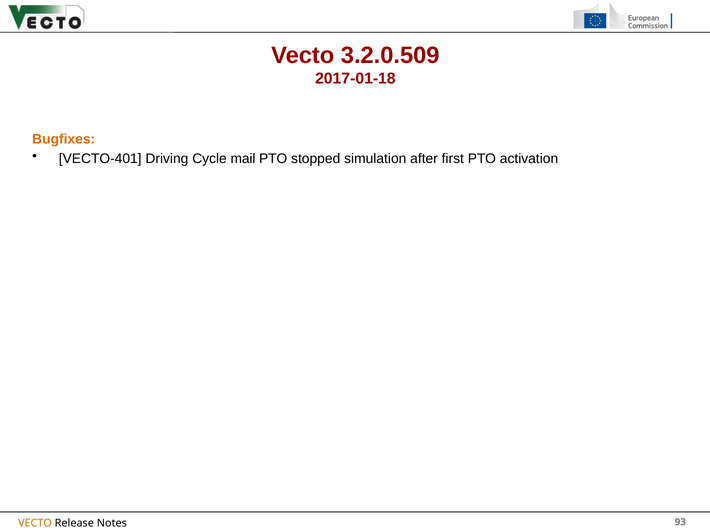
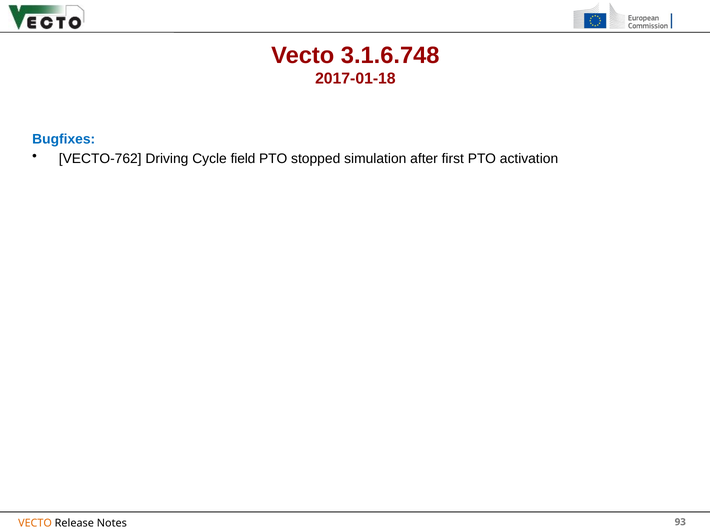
3.2.0.509: 3.2.0.509 -> 3.1.6.748 (390, 56)
Bugfixes colour: orange -> blue (64, 139)
VECTO-401: VECTO-401 -> VECTO-762 (100, 159)
mail: mail -> field (243, 159)
